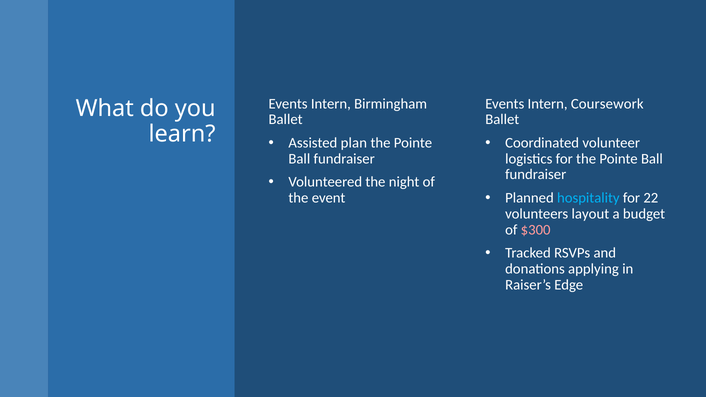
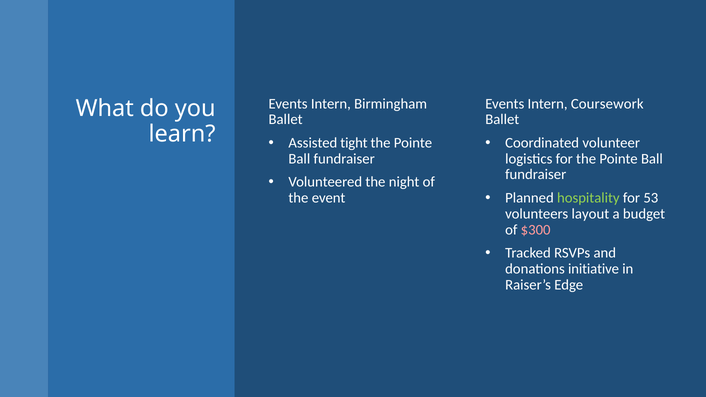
plan: plan -> tight (354, 143)
hospitality colour: light blue -> light green (588, 198)
22: 22 -> 53 (651, 198)
applying: applying -> initiative (594, 269)
